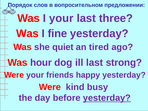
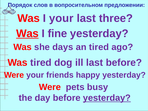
Was underline: none -> present (27, 33)
quiet: quiet -> days (63, 47)
Was hour: hour -> tired (41, 63)
last strong: strong -> before (124, 63)
kind: kind -> pets (75, 87)
